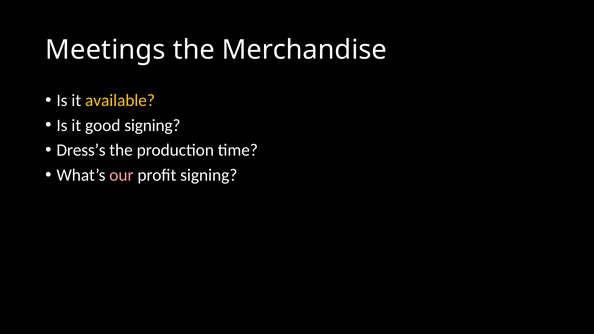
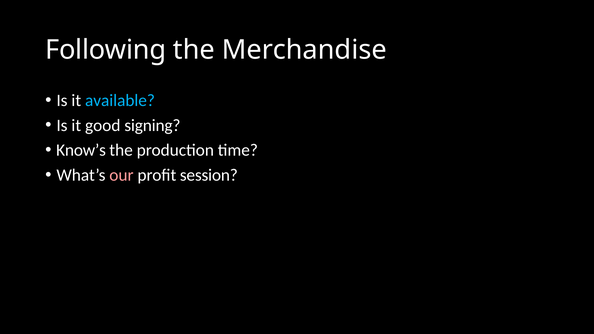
Meetings: Meetings -> Following (106, 50)
available colour: yellow -> light blue (120, 100)
Dress’s: Dress’s -> Know’s (81, 150)
profit signing: signing -> session (209, 175)
